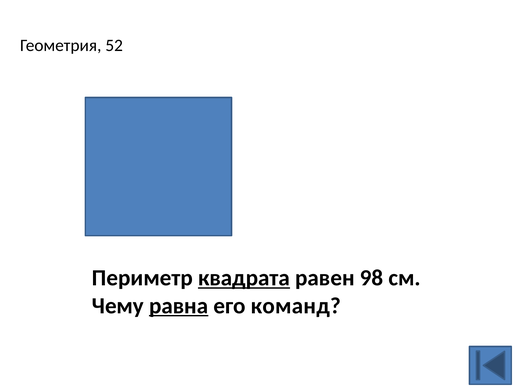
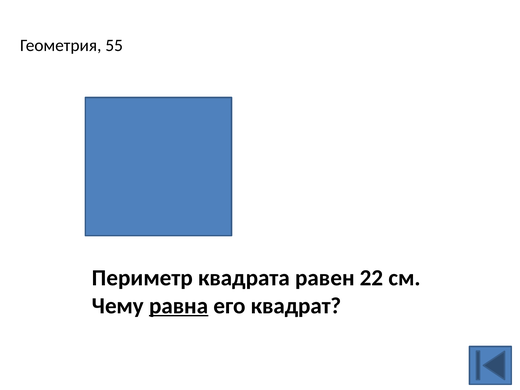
52: 52 -> 55 (114, 45)
квадрата underline: present -> none (244, 278)
98: 98 -> 22 (372, 278)
команд: команд -> квадрат (296, 306)
